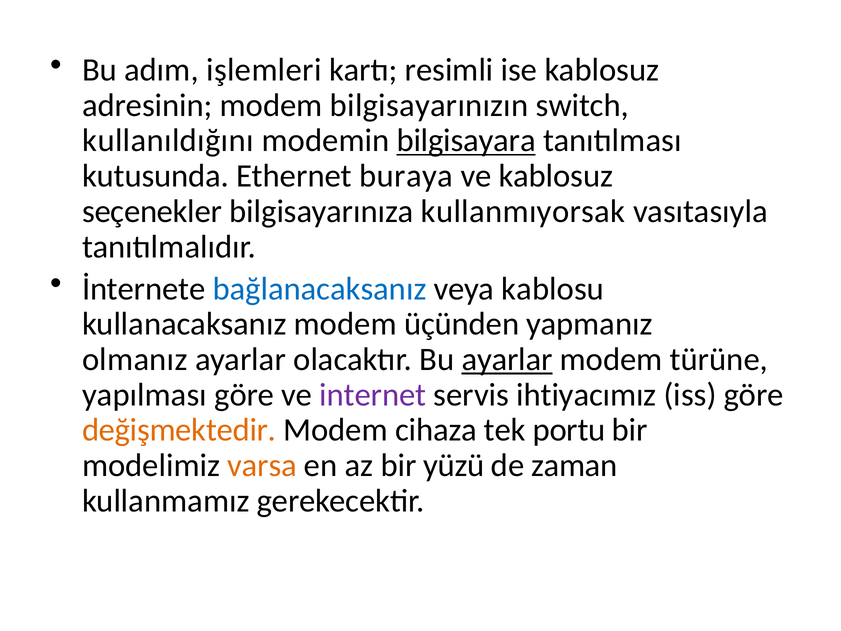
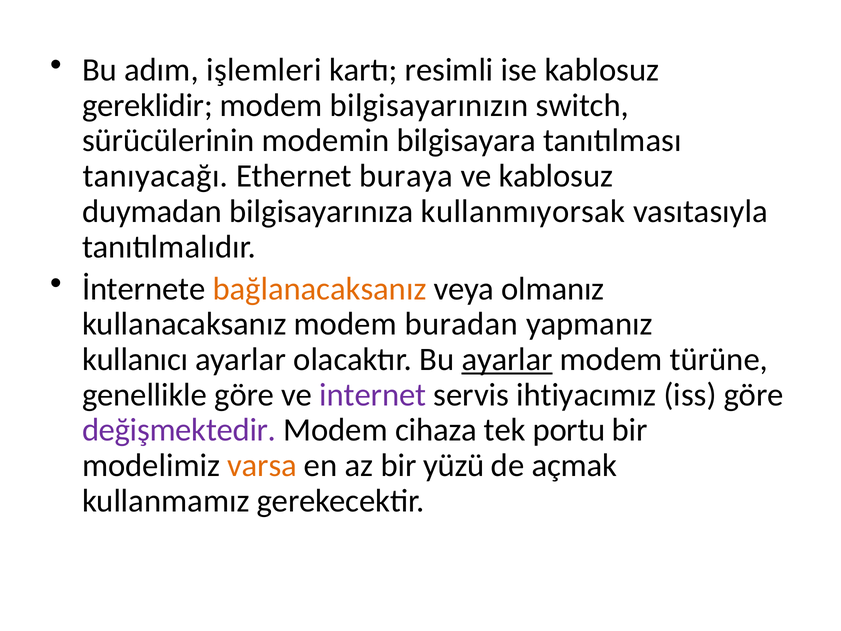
adresinin: adresinin -> gereklidir (147, 105)
kullanıldığını: kullanıldığını -> sürücülerinin (168, 141)
bilgisayara underline: present -> none (466, 141)
kutusunda: kutusunda -> tanıyacağı (155, 176)
seçenekler: seçenekler -> duymadan (152, 211)
bağlanacaksanız colour: blue -> orange (320, 289)
kablosu: kablosu -> olmanız (553, 289)
üçünden: üçünden -> buradan (461, 324)
olmanız: olmanız -> kullanıcı (135, 359)
yapılması: yapılması -> genellikle (145, 395)
değişmektedir colour: orange -> purple (179, 430)
zaman: zaman -> açmak (574, 465)
